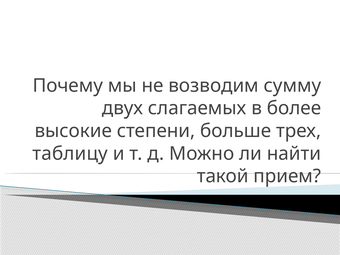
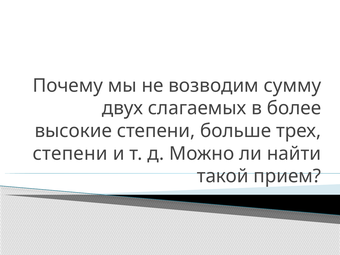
таблицу: таблицу -> степени (70, 154)
